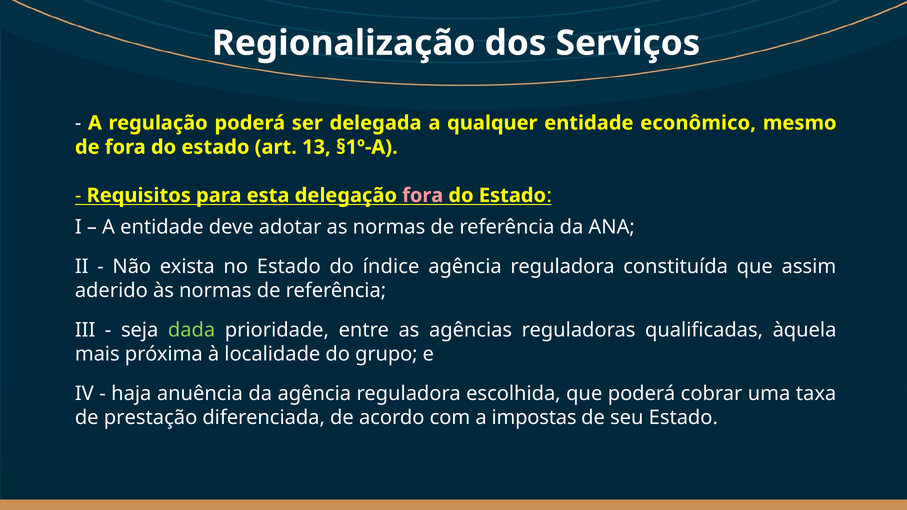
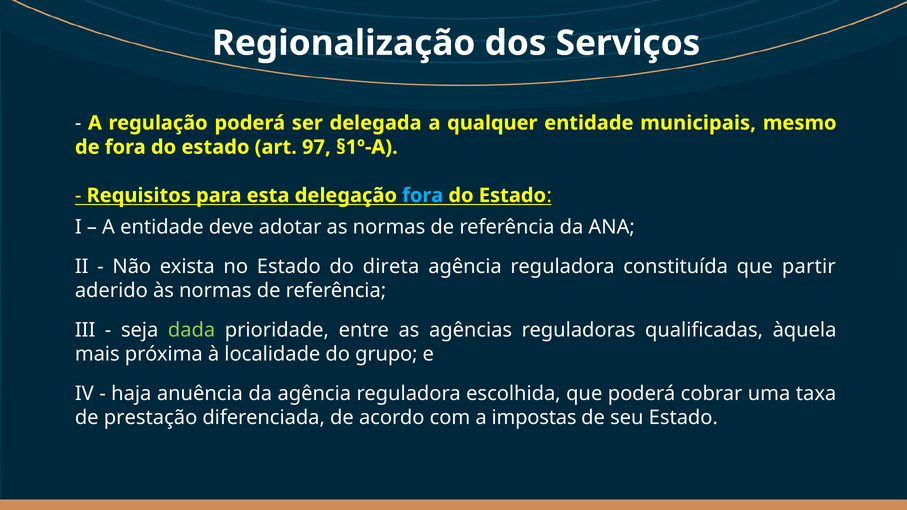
econômico: econômico -> municipais (698, 123)
13: 13 -> 97 (316, 147)
fora colour: pink -> light blue (423, 196)
índice: índice -> direta (391, 267)
assim: assim -> partir (809, 267)
